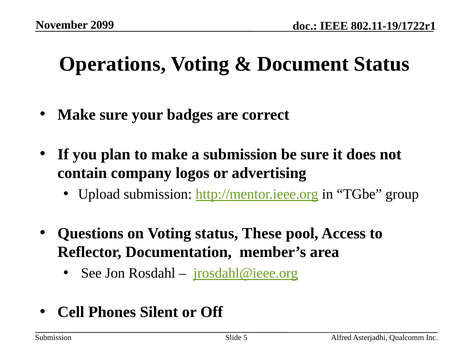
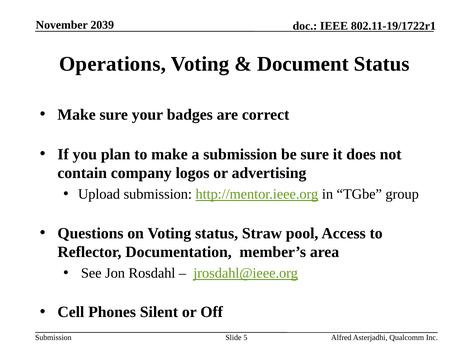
2099: 2099 -> 2039 (102, 25)
These: These -> Straw (262, 233)
